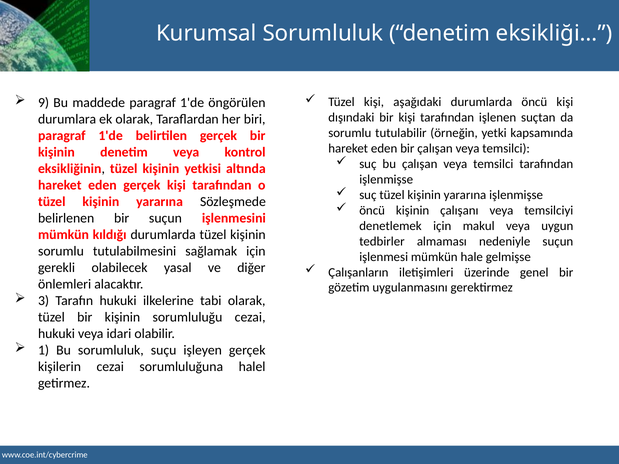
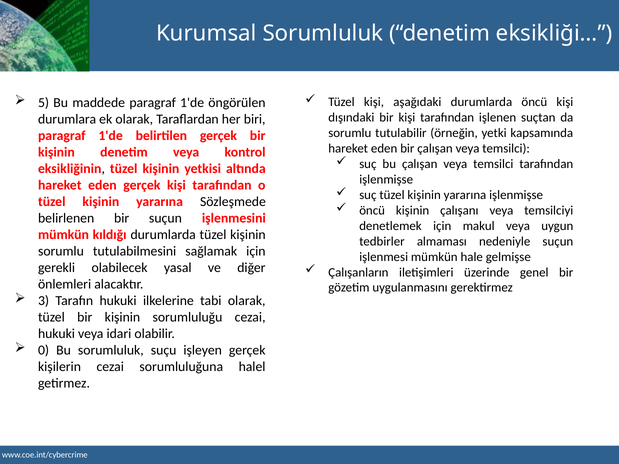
9: 9 -> 5 (44, 103)
1: 1 -> 0 (44, 350)
